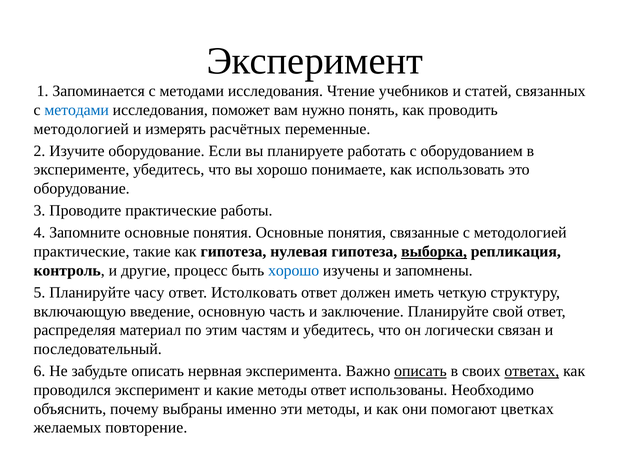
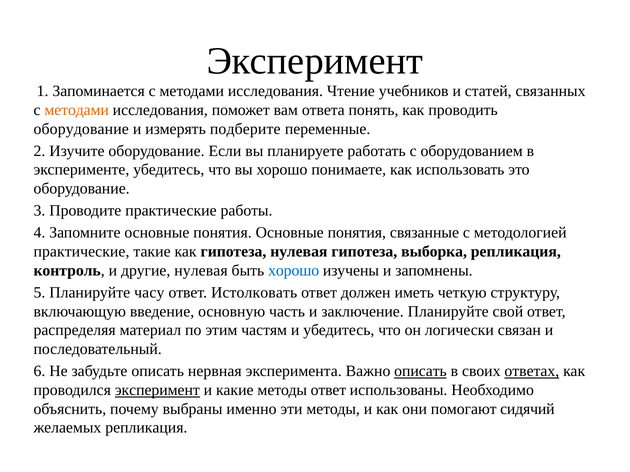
методами colour: blue -> orange (77, 110)
нужно: нужно -> ответа (323, 110)
методологией: методологией -> оборудование (81, 129)
расчётных: расчётных -> подберите (245, 129)
выборка underline: present -> none (434, 252)
другие процесс: процесс -> нулевая (201, 271)
эксперимент underline: none -> present (157, 390)
цветках: цветках -> сидячий (527, 409)
желаемых повторение: повторение -> репликация (146, 428)
